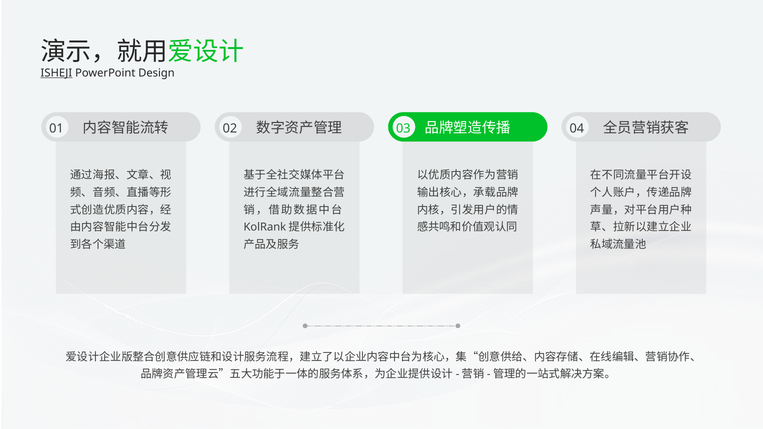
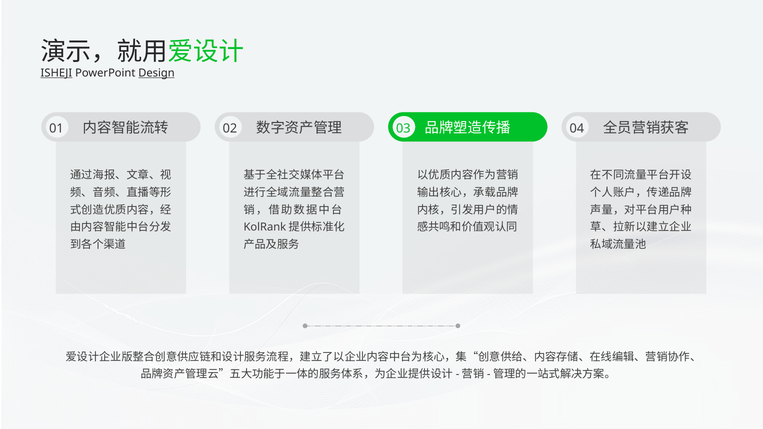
Design underline: none -> present (156, 73)
